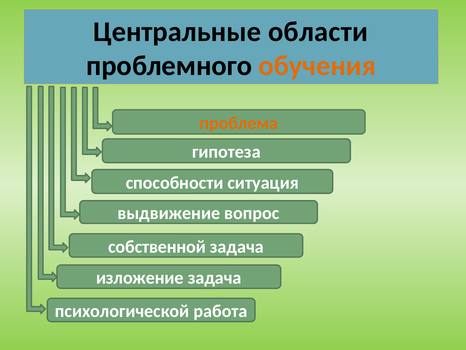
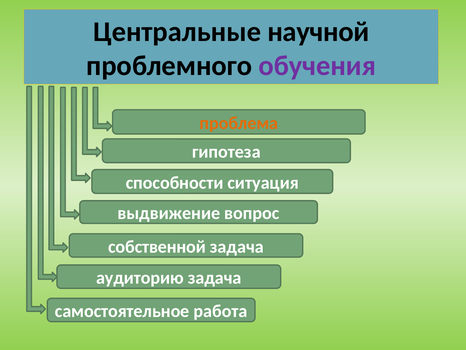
области: области -> научной (318, 32)
обучения colour: orange -> purple (317, 66)
изложение: изложение -> аудиторию (140, 278)
психологической: психологической -> самостоятельное (122, 311)
